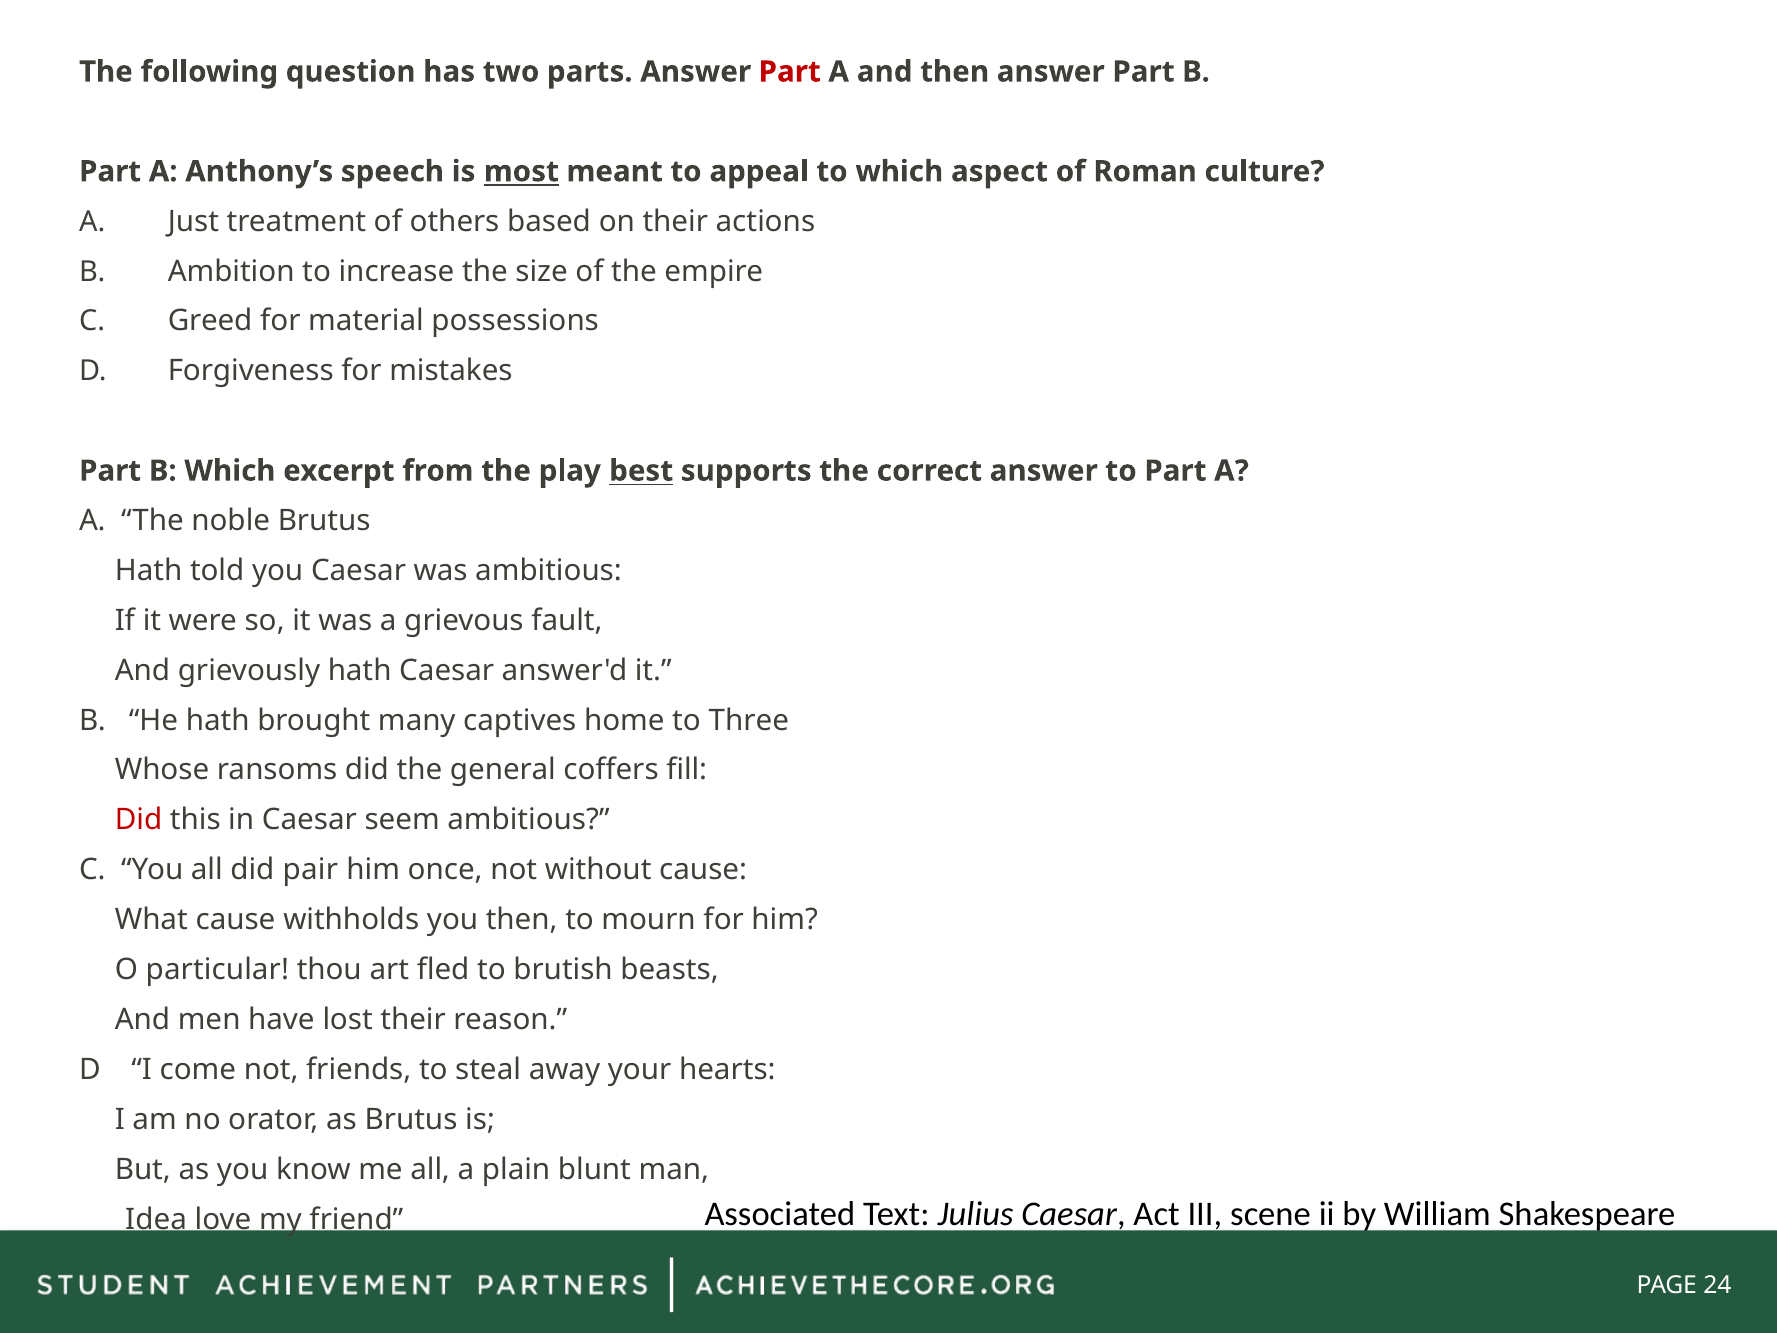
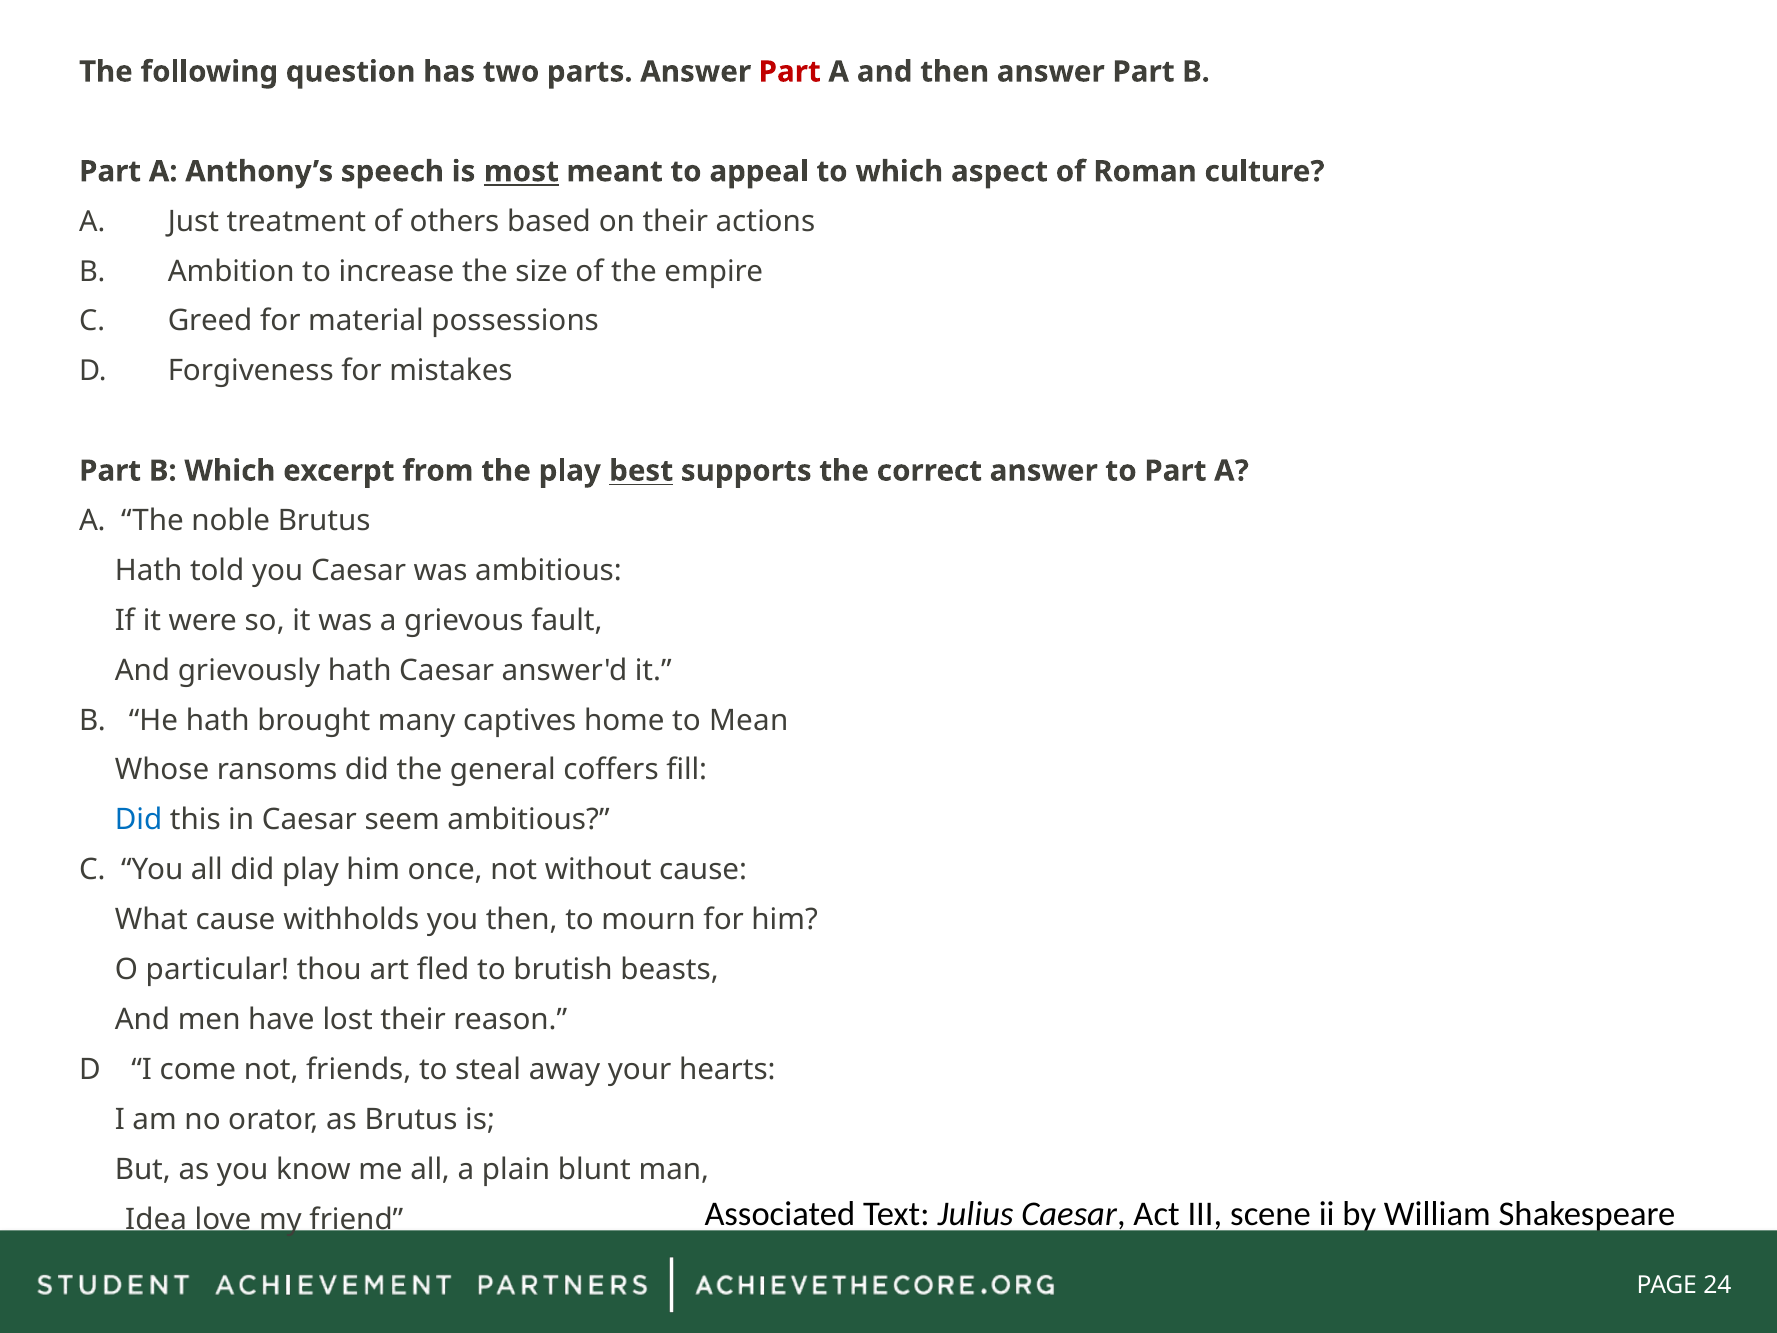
Three: Three -> Mean (749, 720)
Did colour: red -> blue (139, 820)
did pair: pair -> play (311, 870)
